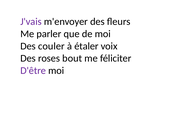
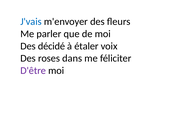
J'vais colour: purple -> blue (31, 22)
couler: couler -> décidé (51, 46)
bout: bout -> dans (72, 59)
